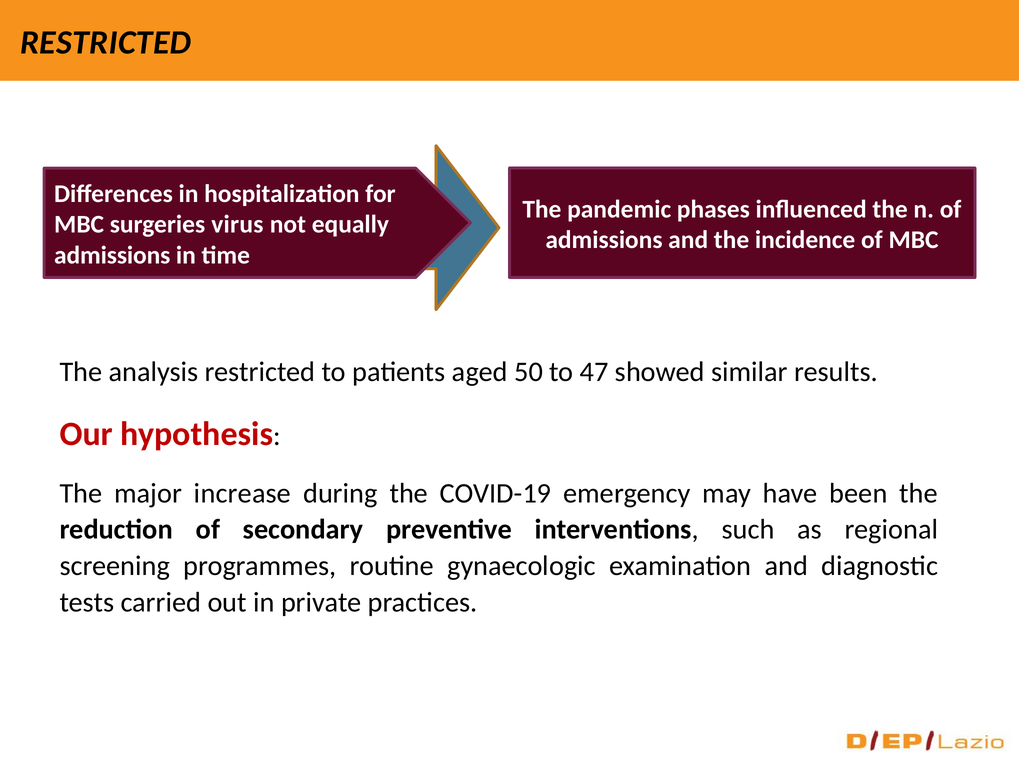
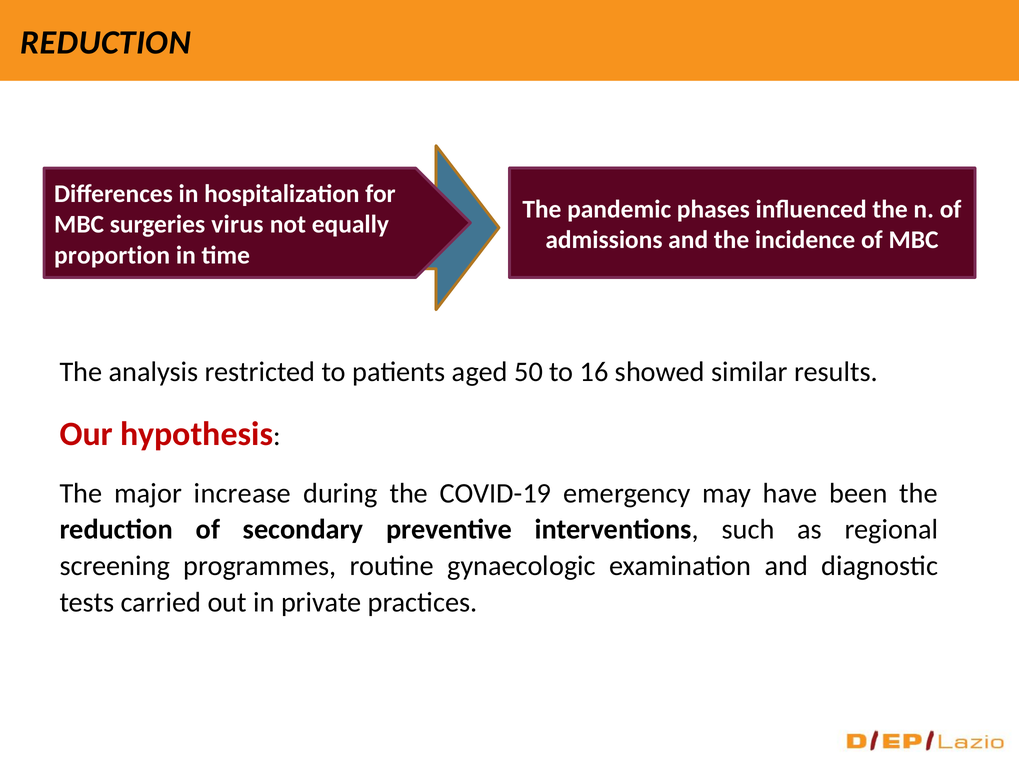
RESTRICTED: RESTRICTED -> REDUCTION (106, 43)
admissions: admissions -> proportion (112, 255)
47: 47 -> 16 (594, 372)
